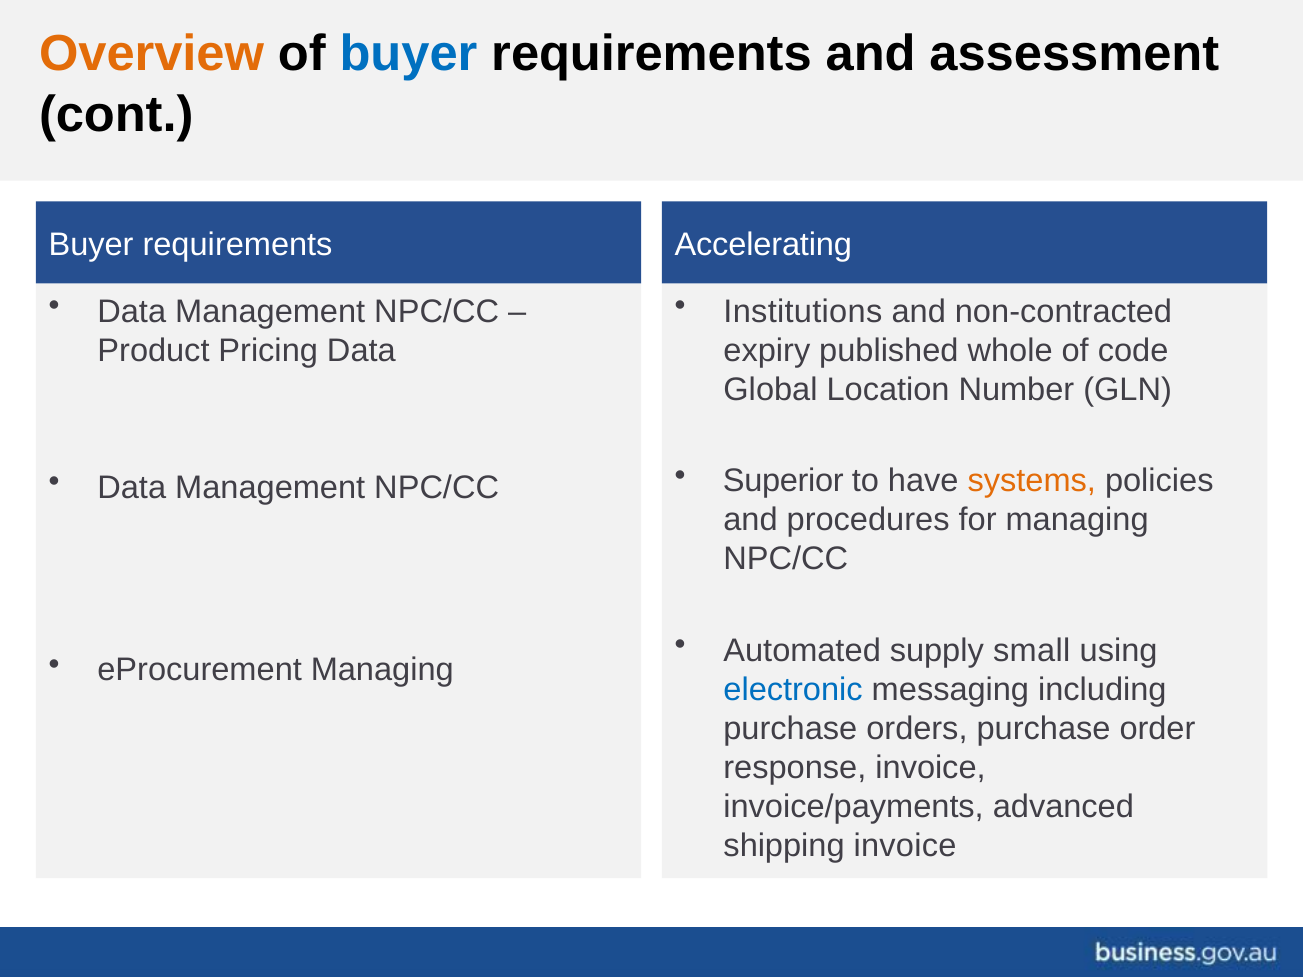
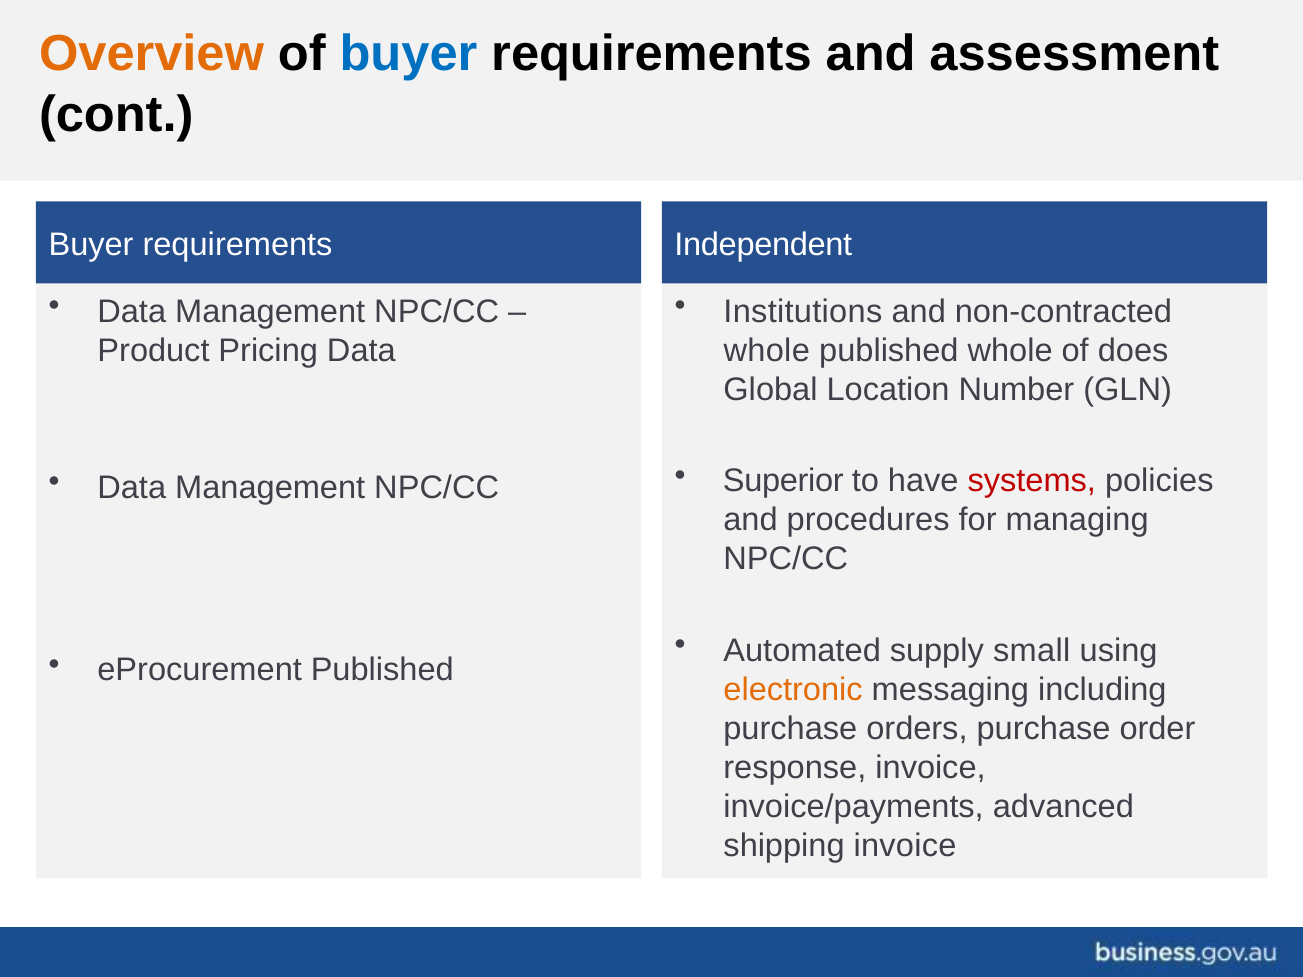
Accelerating: Accelerating -> Independent (763, 245)
expiry: expiry -> whole (767, 351)
code: code -> does (1133, 351)
systems colour: orange -> red (1032, 481)
eProcurement Managing: Managing -> Published (382, 670)
electronic colour: blue -> orange (793, 690)
